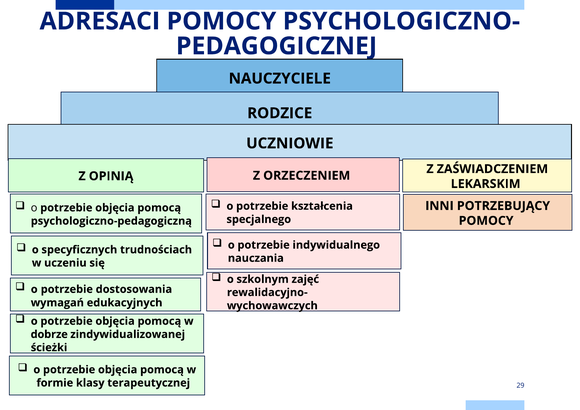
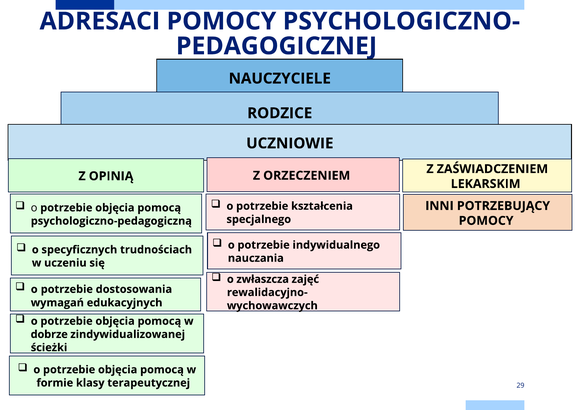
szkolnym: szkolnym -> zwłaszcza (263, 279)
